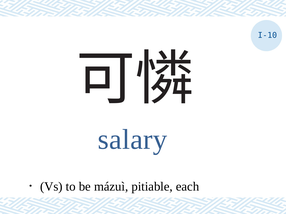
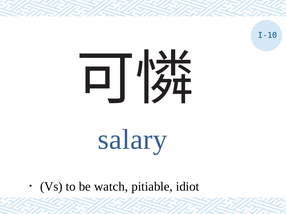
mázuì: mázuì -> watch (111, 187)
each: each -> idiot (188, 187)
